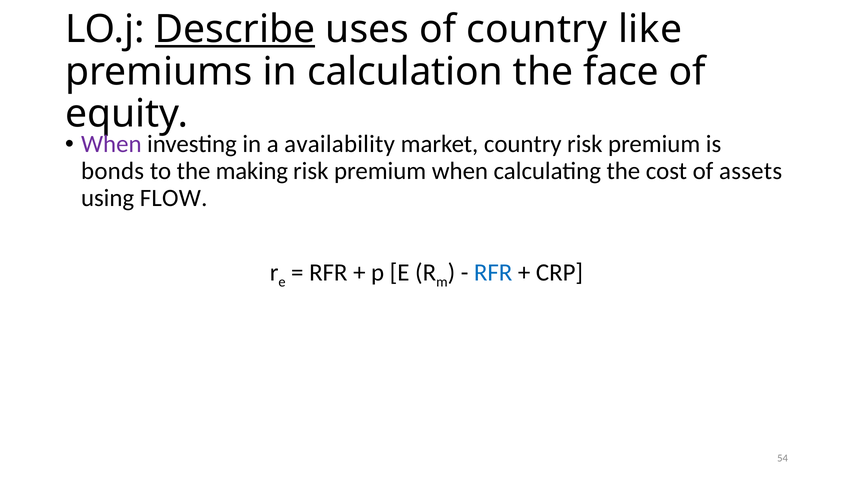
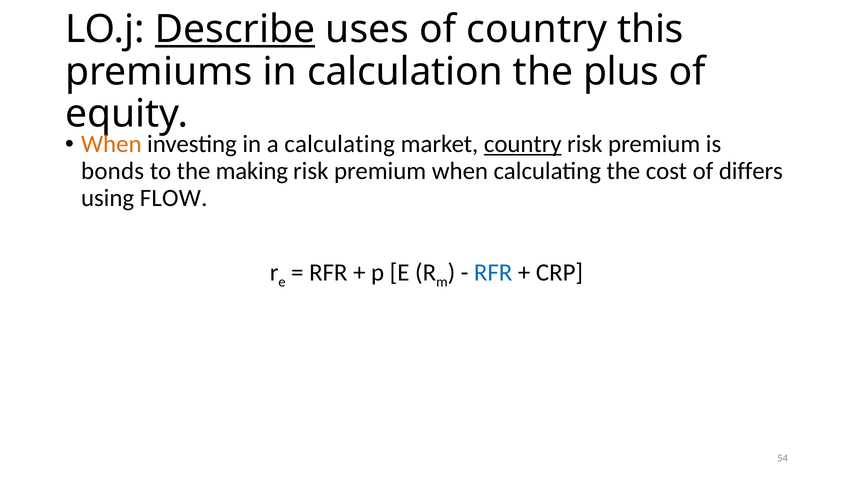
like: like -> this (651, 29)
face: face -> plus (621, 72)
When colour: purple -> orange (111, 144)
a availability: availability -> calculating (340, 144)
country underline: none -> present (523, 144)
assets: assets -> differs (751, 171)
